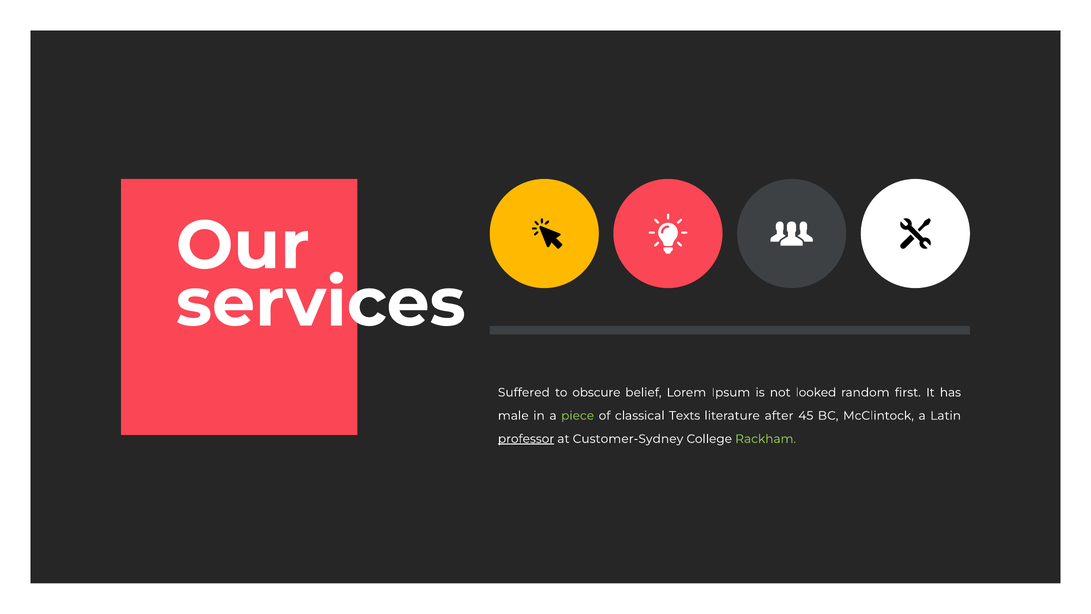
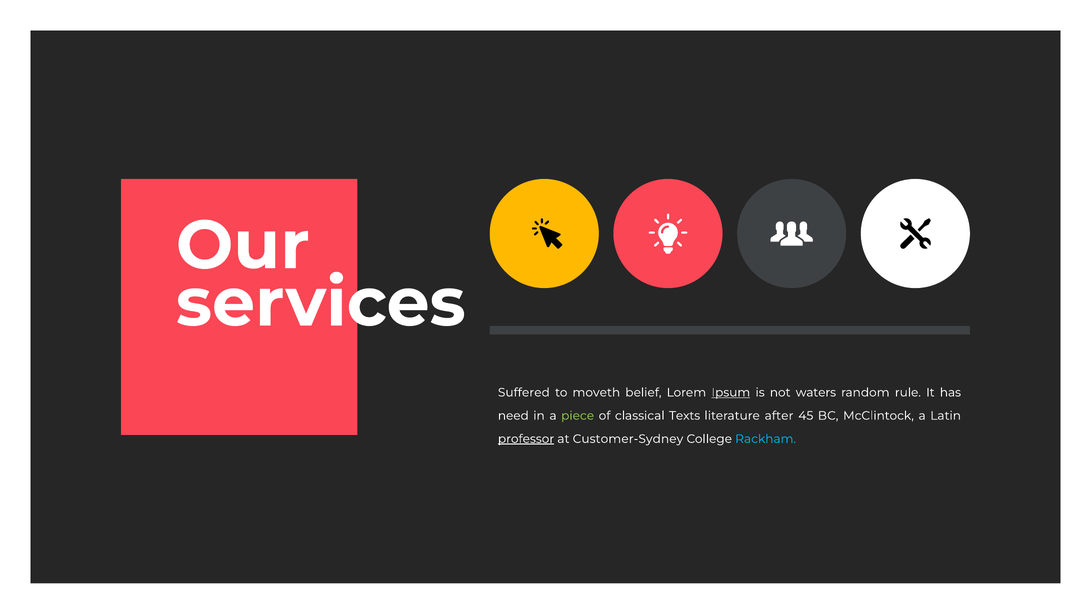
obscure: obscure -> moveth (596, 392)
Ipsum underline: none -> present (731, 392)
looked: looked -> waters (816, 392)
first: first -> rule (908, 392)
male: male -> need (513, 415)
Rackham colour: light green -> light blue (766, 439)
